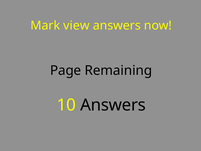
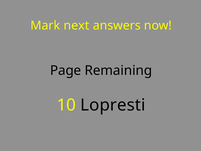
view: view -> next (76, 25)
10 Answers: Answers -> Lopresti (113, 105)
